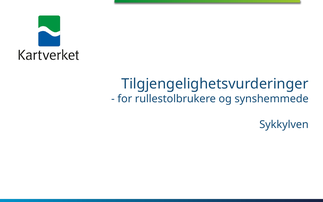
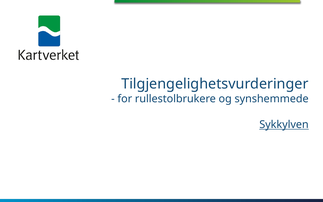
Sykkylven underline: none -> present (284, 125)
